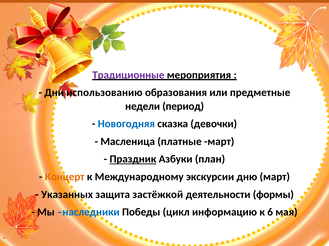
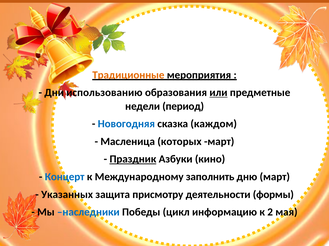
Традиционные colour: purple -> orange (128, 75)
или underline: none -> present (218, 93)
девочки: девочки -> каждом (214, 124)
платные: платные -> которых (179, 142)
план: план -> кино (210, 160)
Концерт colour: orange -> blue (65, 177)
экскурсии: экскурсии -> заполнить (210, 177)
застёжкой: застёжкой -> присмотру (158, 195)
6: 6 -> 2 (270, 213)
